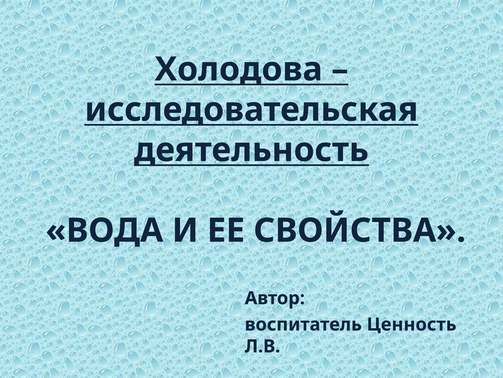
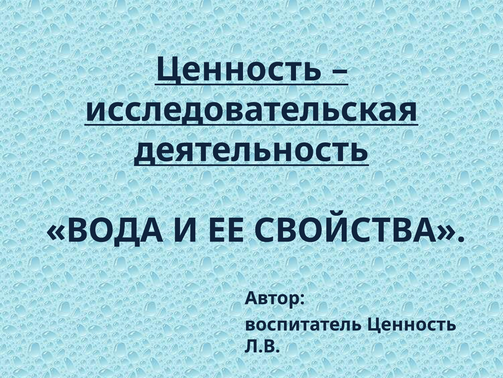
Холодова: Холодова -> Ценность (239, 69)
